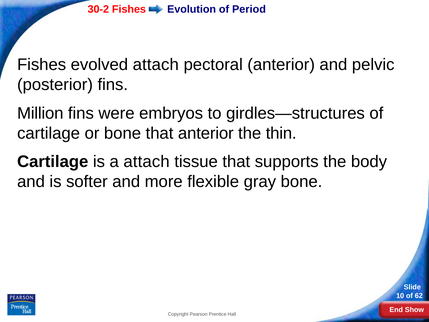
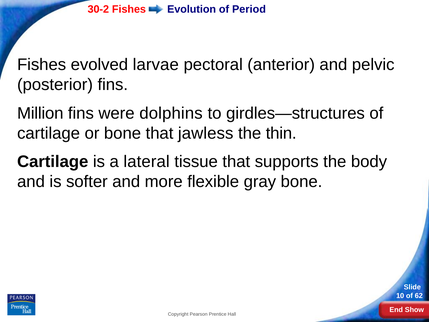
evolved attach: attach -> larvae (156, 65)
embryos: embryos -> dolphins (171, 113)
that anterior: anterior -> jawless (206, 133)
a attach: attach -> lateral (147, 162)
